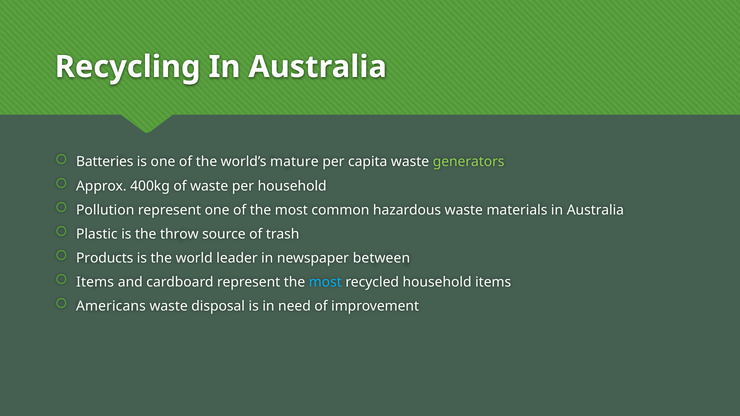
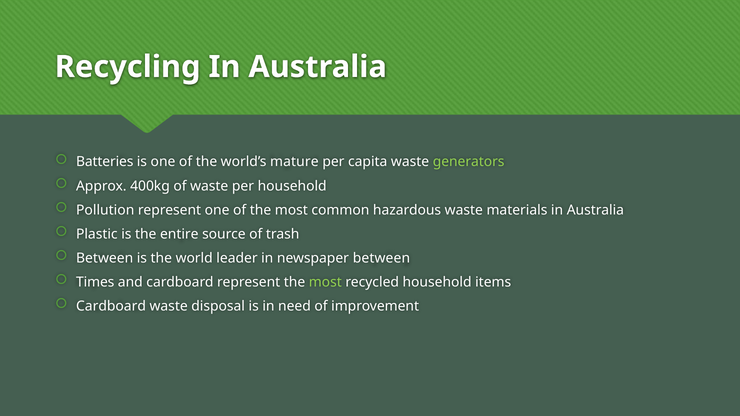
throw: throw -> entire (179, 234)
Products: Products -> Between (105, 258)
Items: Items -> Times (95, 282)
most colour: light blue -> light green (325, 282)
Americans: Americans -> Cardboard (111, 306)
